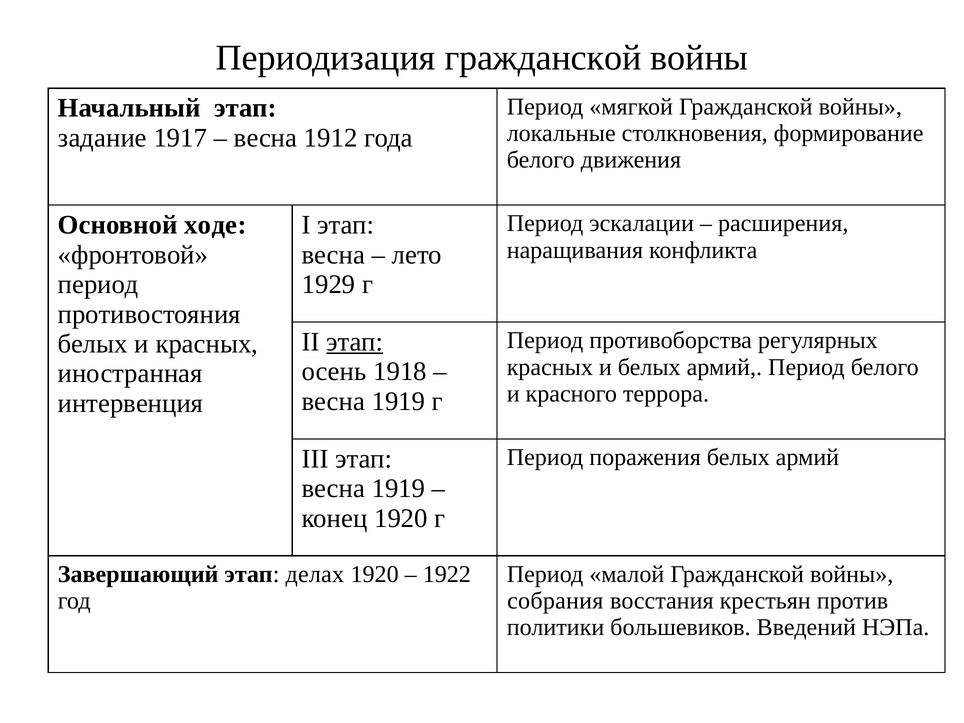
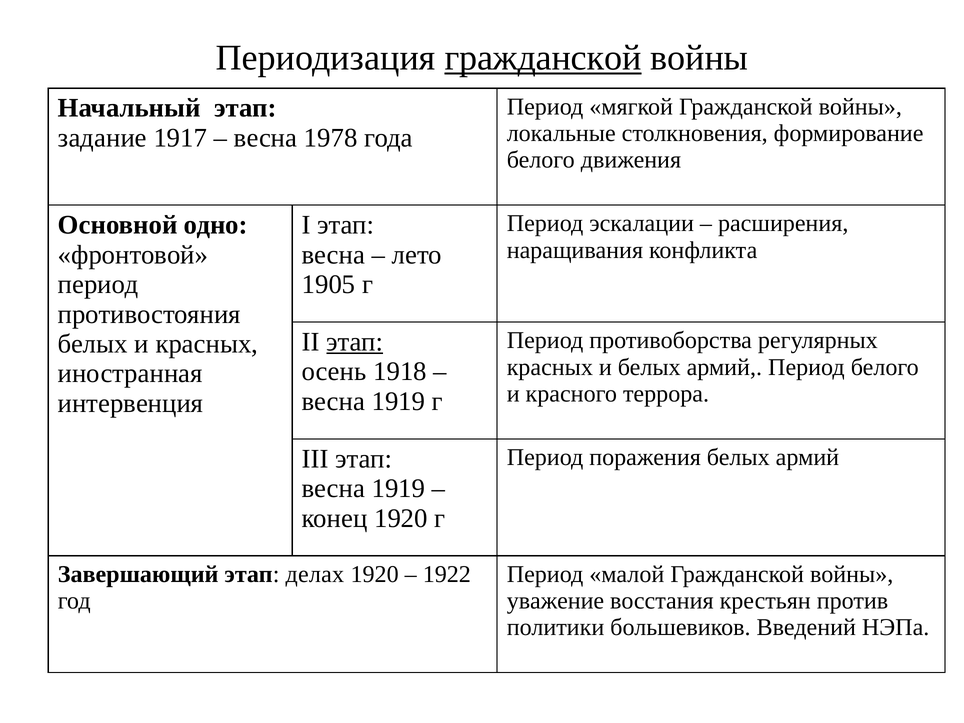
гражданской underline: none -> present (543, 58)
1912: 1912 -> 1978 (331, 138)
ходе: ходе -> одно (216, 225)
1929: 1929 -> 1905 (329, 284)
собрания: собрания -> уважение (555, 601)
